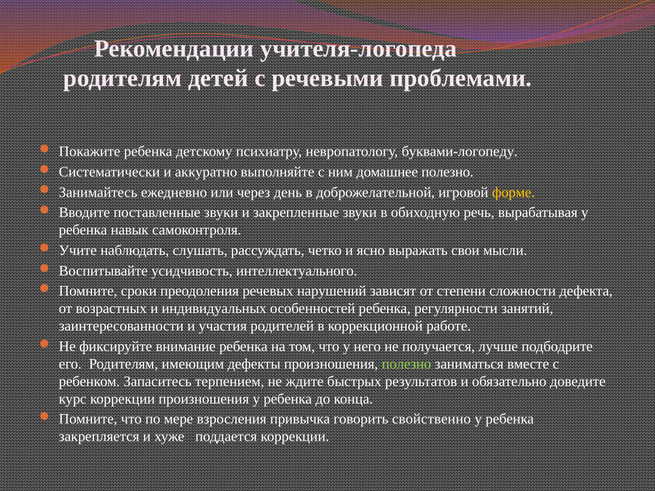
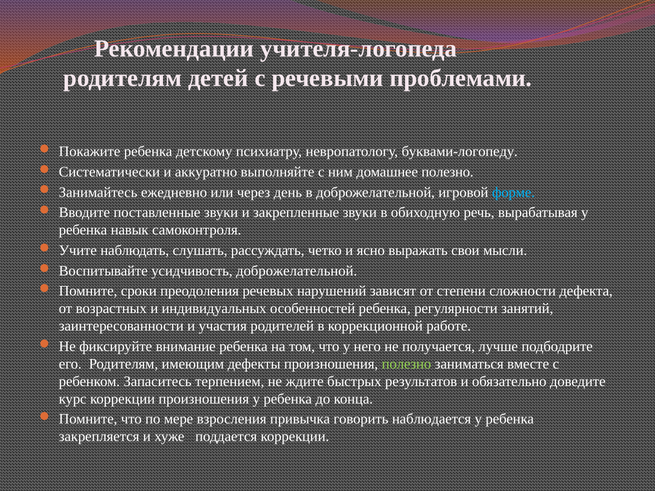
форме colour: yellow -> light blue (514, 192)
усидчивость интеллектуального: интеллектуального -> доброжелательной (297, 271)
свойственно: свойственно -> наблюдается (432, 419)
